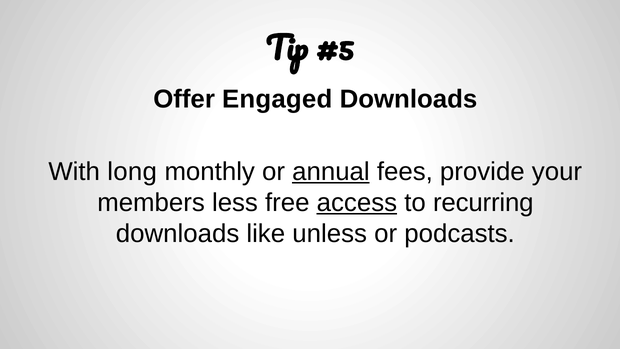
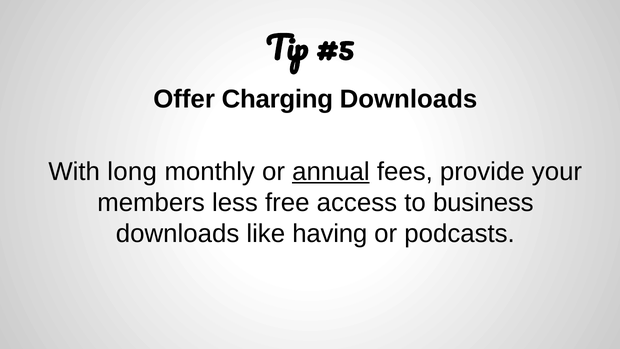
Engaged: Engaged -> Charging (277, 99)
access underline: present -> none (357, 202)
recurring: recurring -> business (483, 202)
unless: unless -> having (330, 233)
